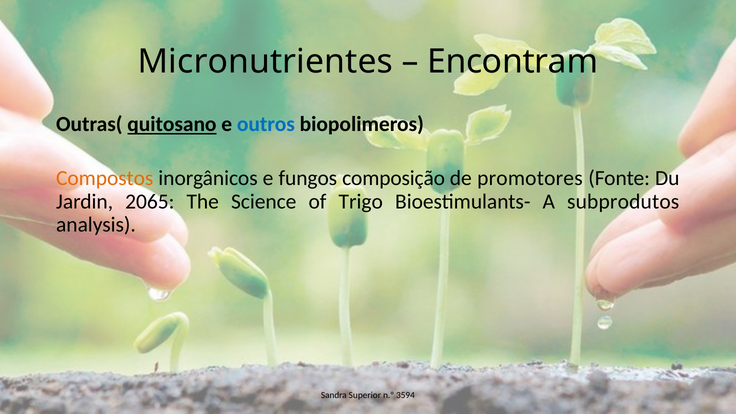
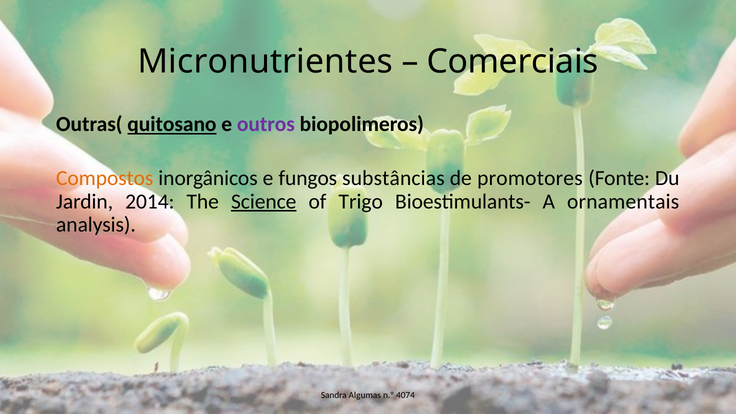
Encontram: Encontram -> Comerciais (513, 62)
outros colour: blue -> purple (266, 124)
composição: composição -> substâncias (393, 178)
2065: 2065 -> 2014 (150, 201)
Science underline: none -> present (264, 201)
subprodutos: subprodutos -> ornamentais (623, 201)
Superior: Superior -> Algumas (365, 395)
3594: 3594 -> 4074 (405, 395)
